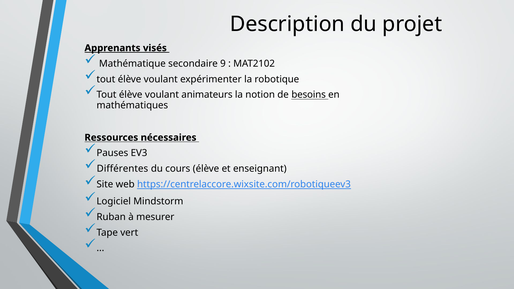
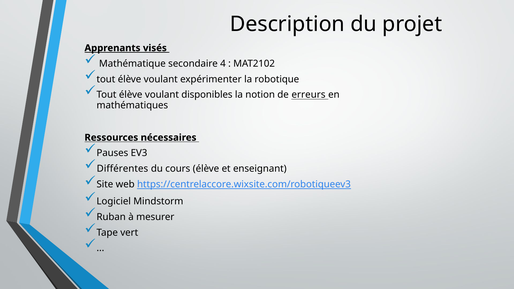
9: 9 -> 4 (223, 64)
animateurs: animateurs -> disponibles (207, 95)
besoins: besoins -> erreurs (309, 95)
